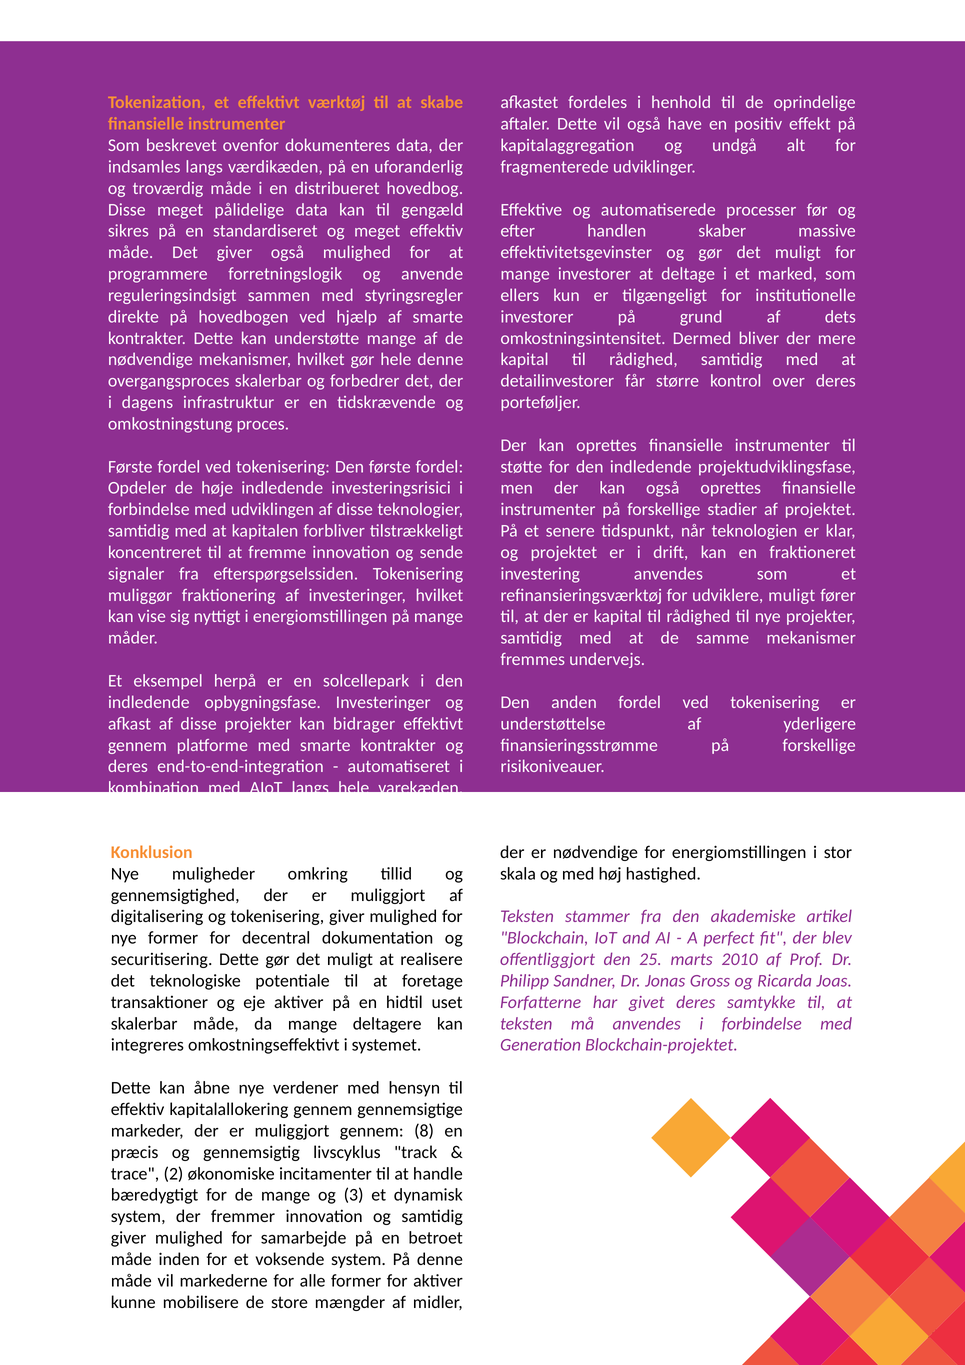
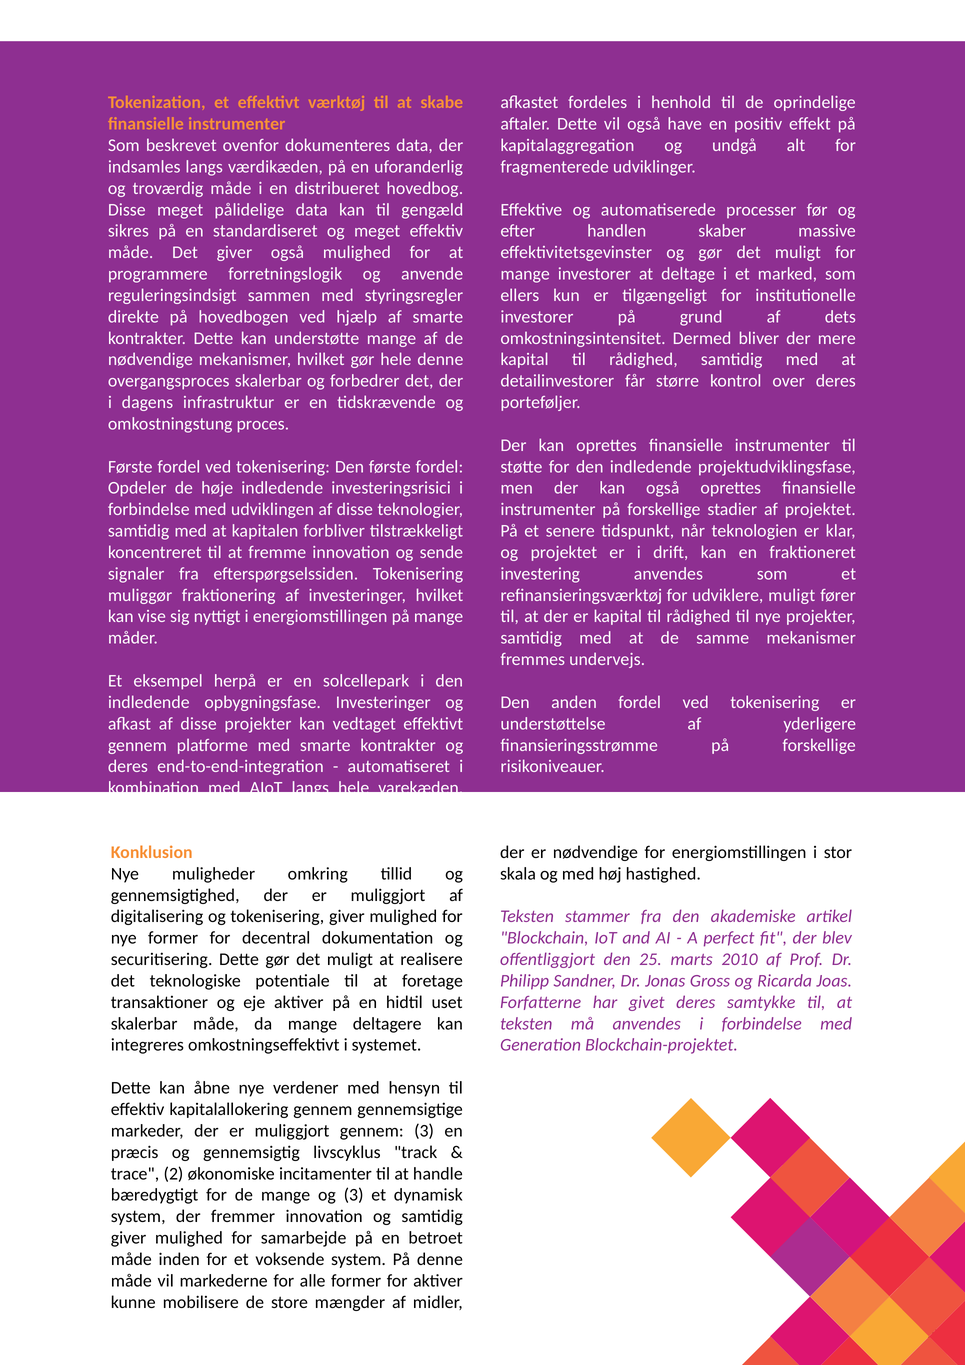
bidrager: bidrager -> vedtaget (364, 724)
gennem 8: 8 -> 3 (424, 1131)
